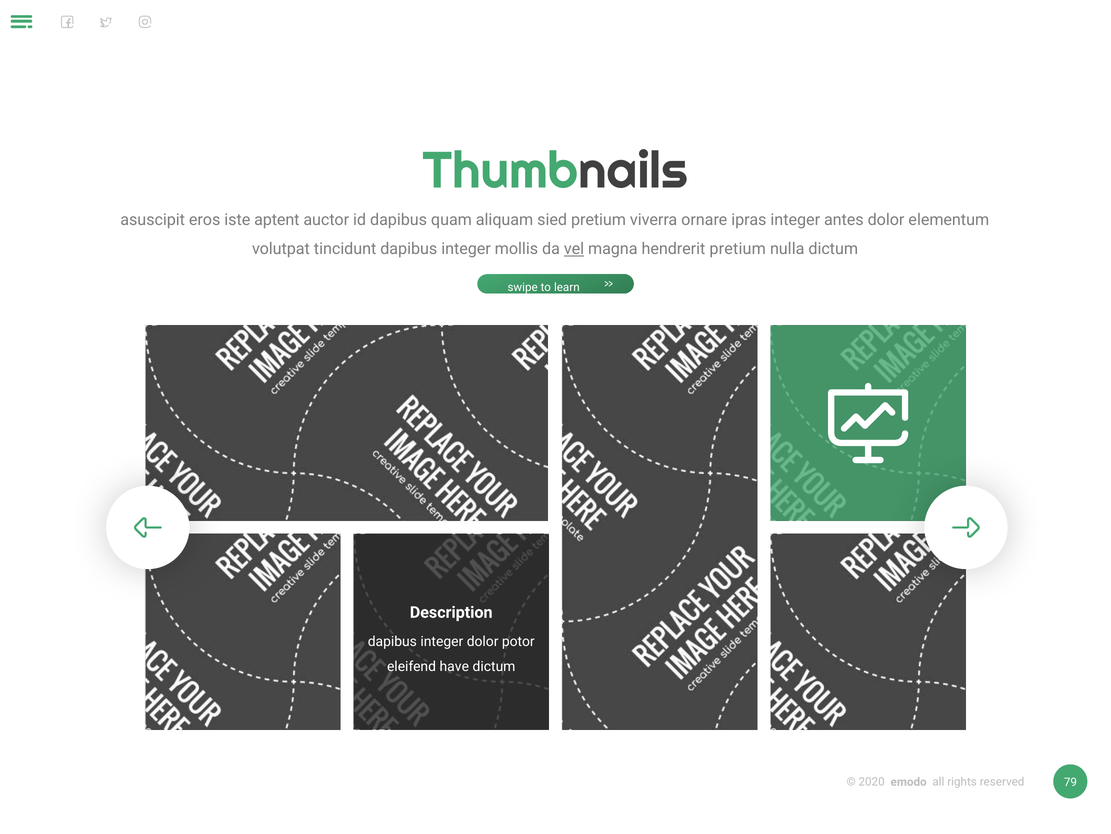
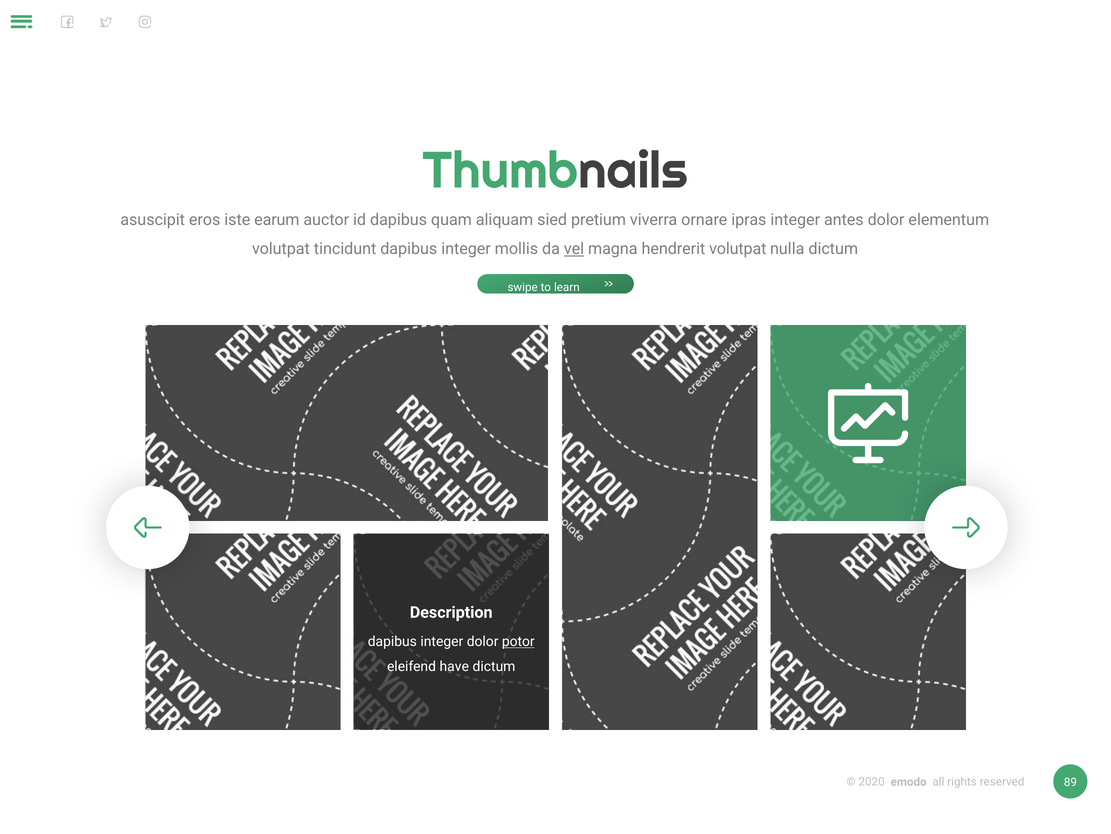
aptent: aptent -> earum (277, 220)
hendrerit pretium: pretium -> volutpat (738, 249)
potor underline: none -> present (518, 641)
79: 79 -> 89 (1070, 781)
